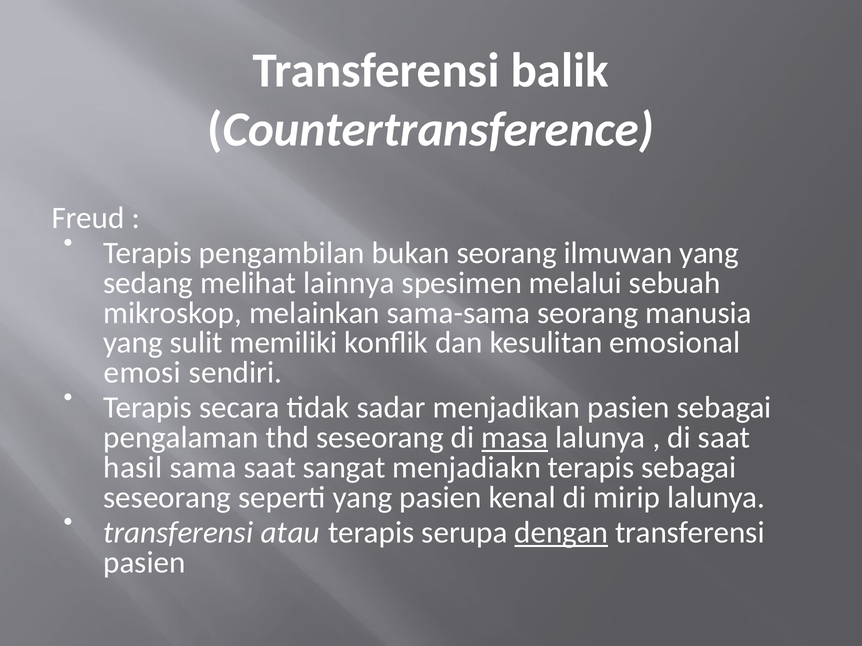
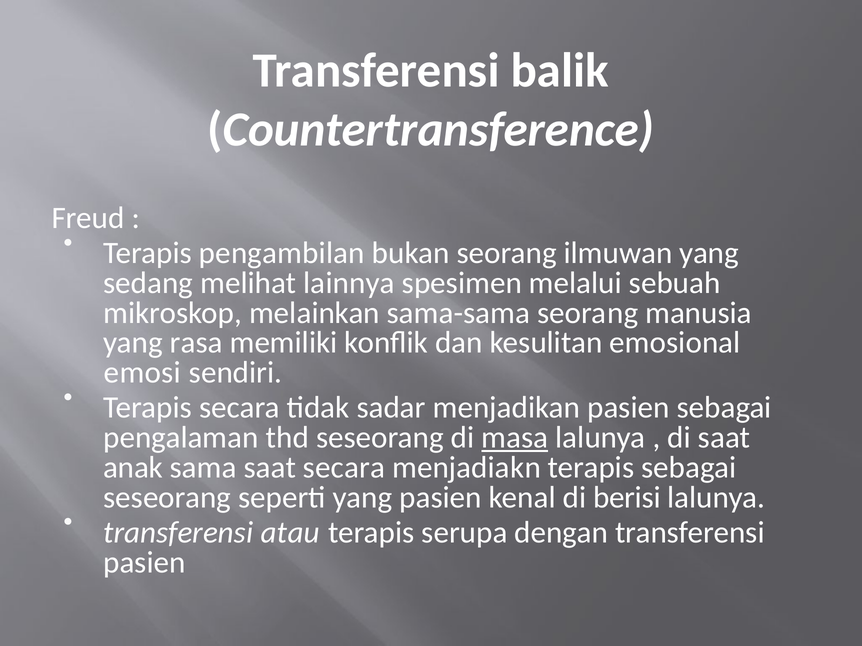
sulit: sulit -> rasa (196, 343)
hasil: hasil -> anak (133, 468)
saat sangat: sangat -> secara (344, 468)
mirip: mirip -> berisi (627, 498)
dengan underline: present -> none (561, 533)
